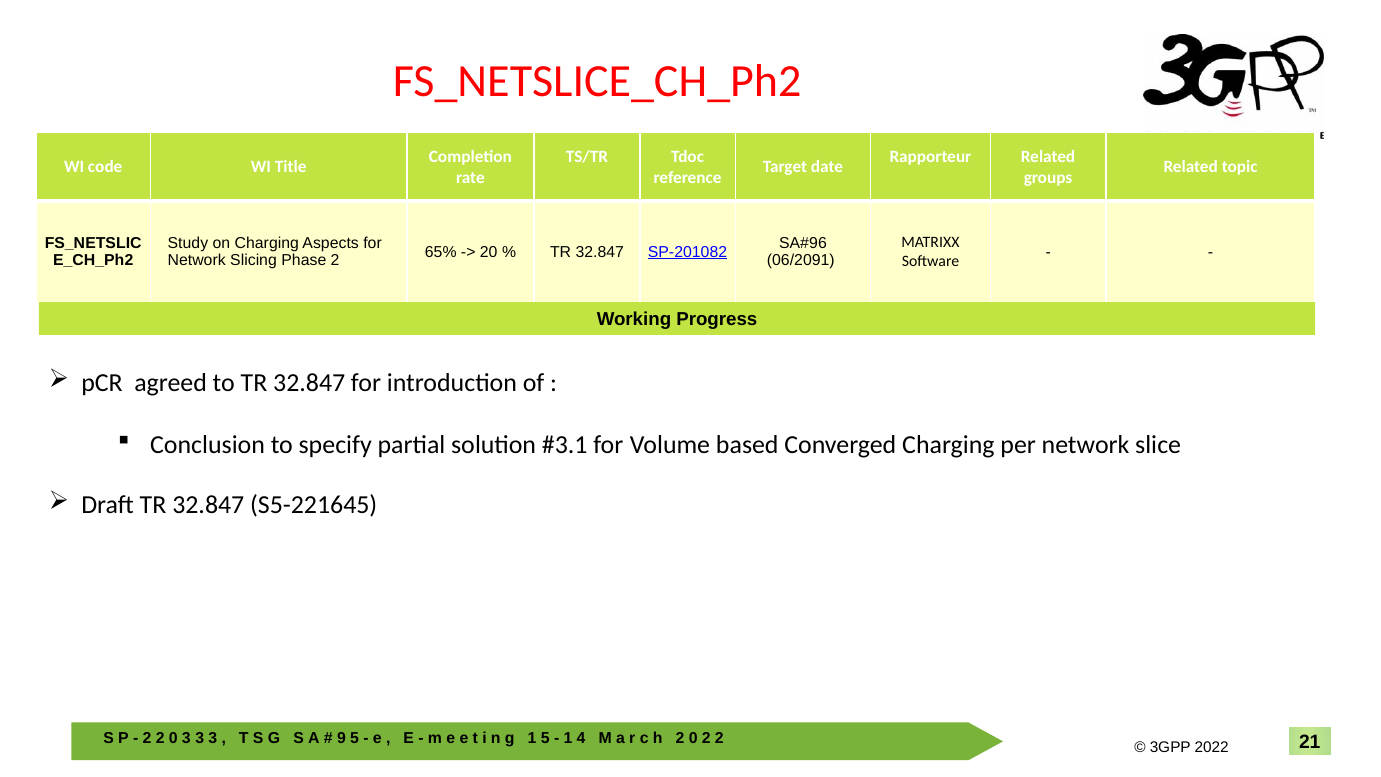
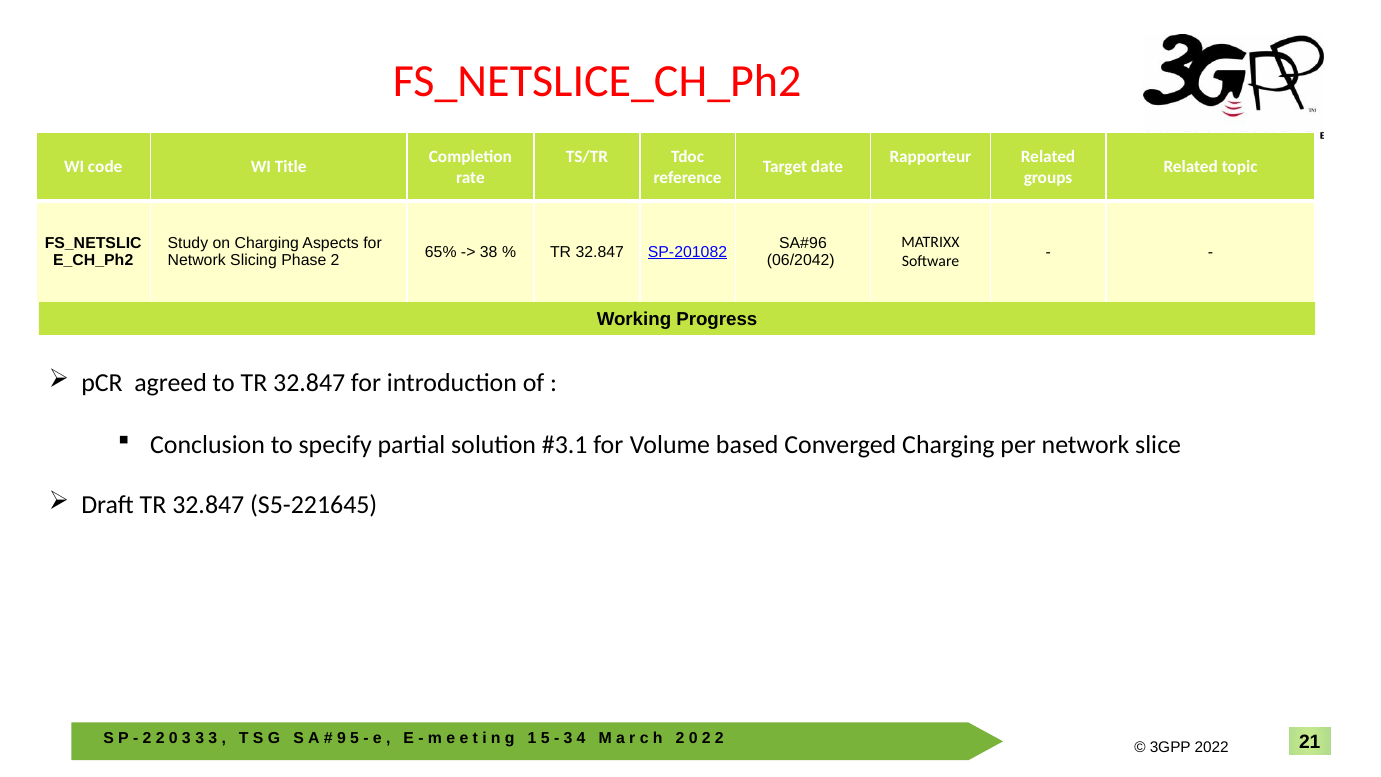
20: 20 -> 38 (489, 252)
06/2091: 06/2091 -> 06/2042 (801, 261)
1: 1 -> 3 (568, 738)
